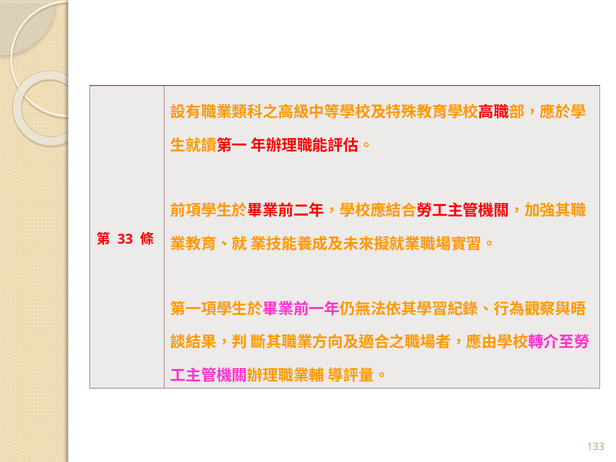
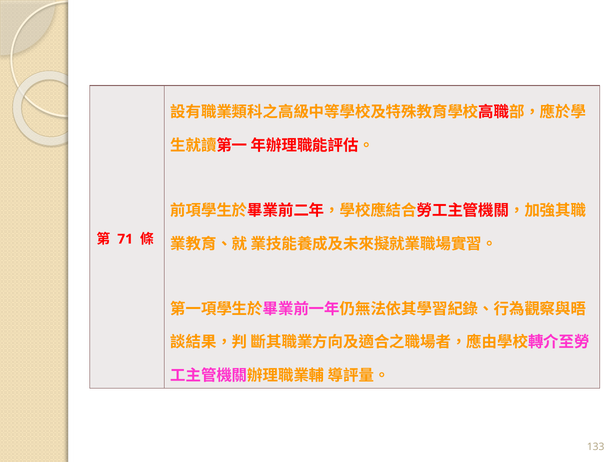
33: 33 -> 71 (125, 239)
